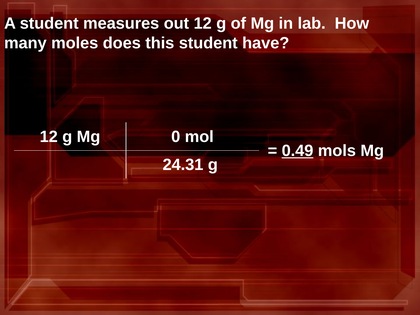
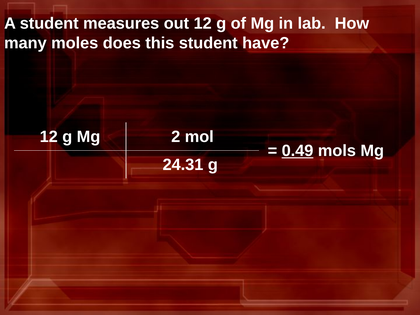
0: 0 -> 2 (176, 137)
